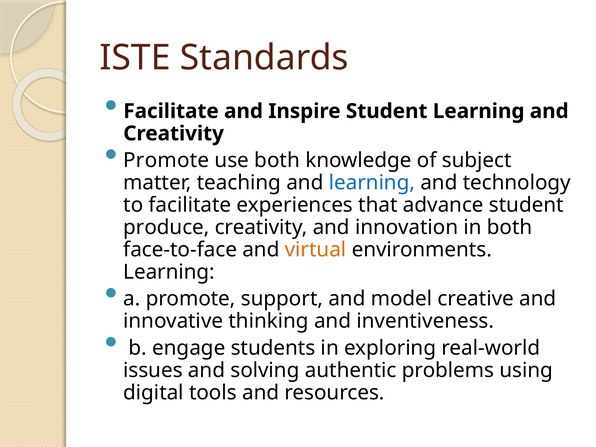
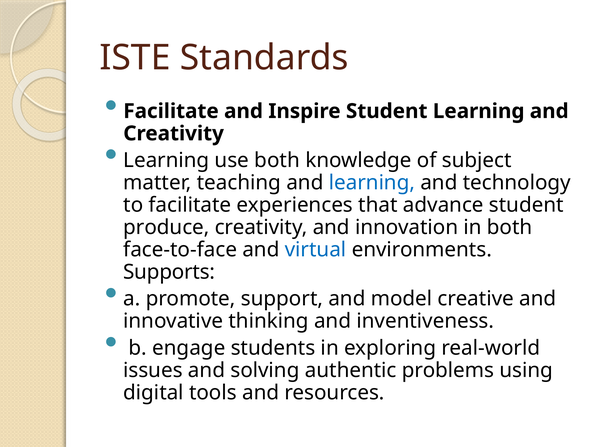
Promote: Promote -> Learning (166, 160)
virtual colour: orange -> blue (316, 250)
Learning: Learning -> Supports (169, 272)
